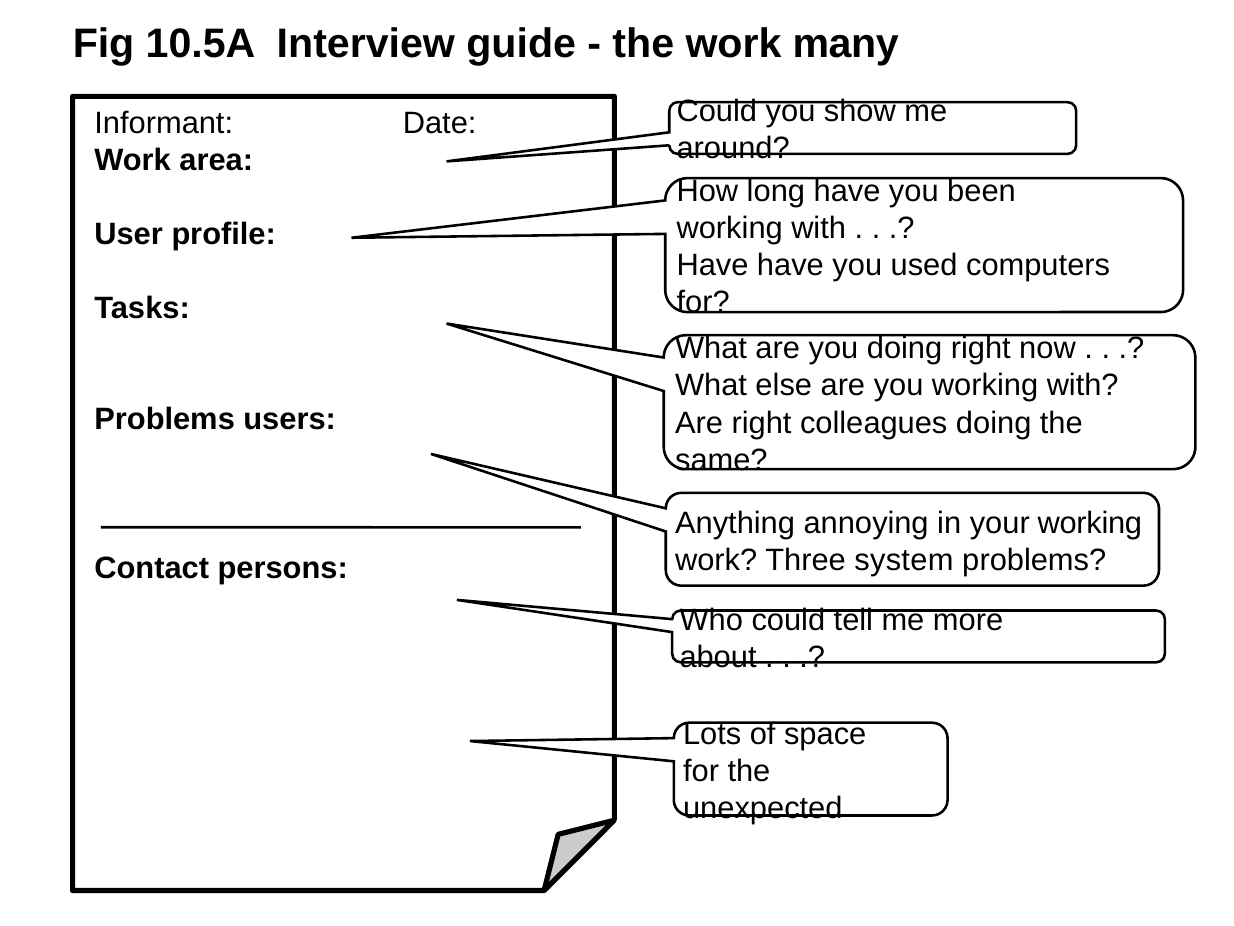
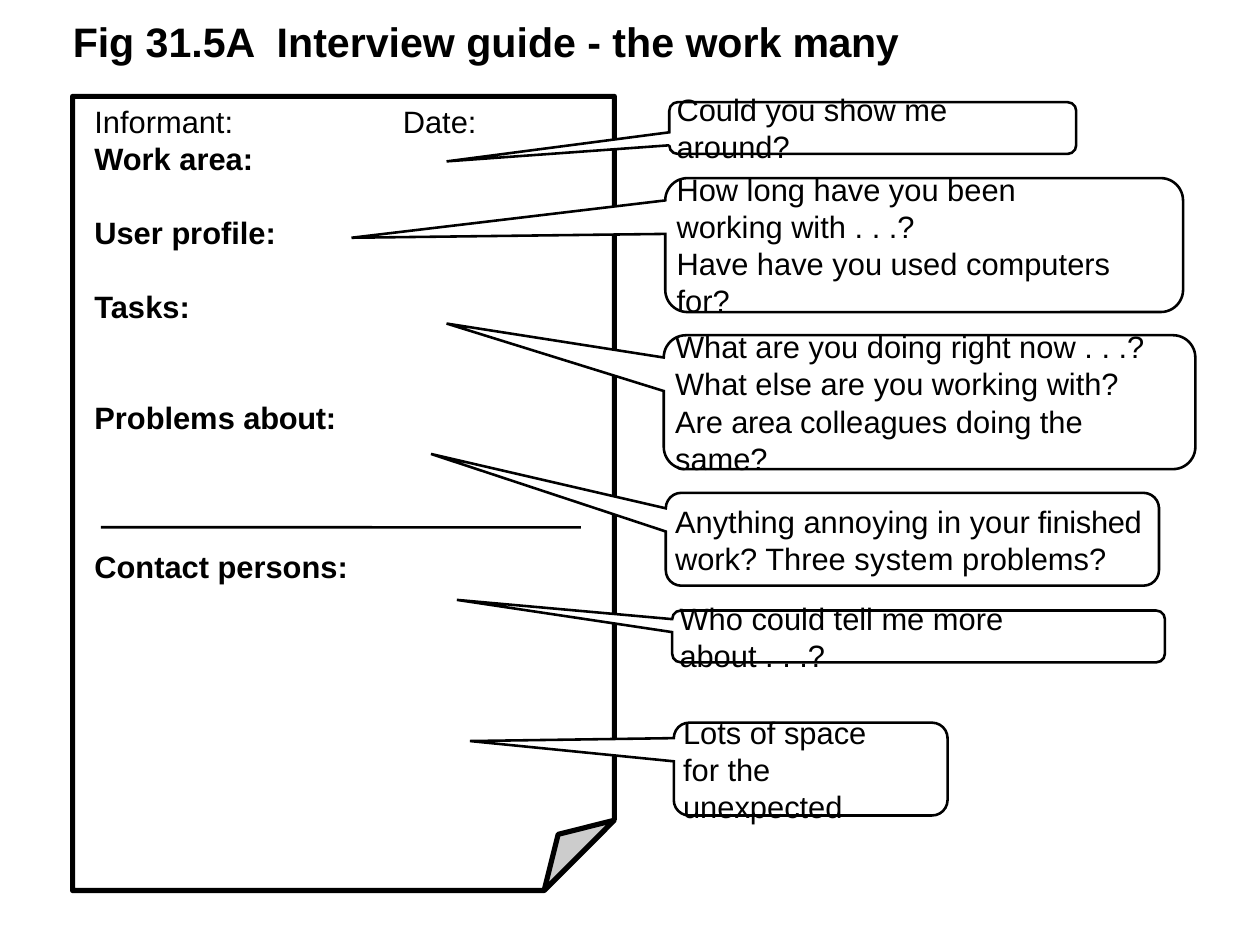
10.5A: 10.5A -> 31.5A (201, 44)
Problems users: users -> about (290, 419)
Are right: right -> area (762, 423)
your working: working -> finished (1090, 523)
